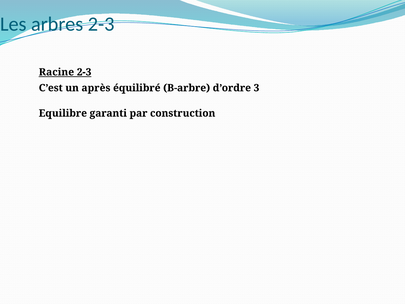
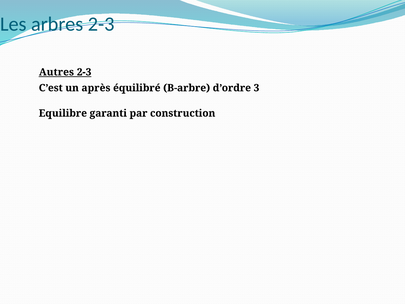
Racine: Racine -> Autres (56, 72)
